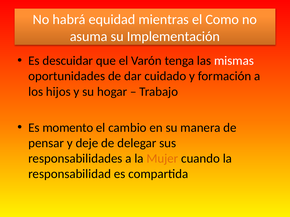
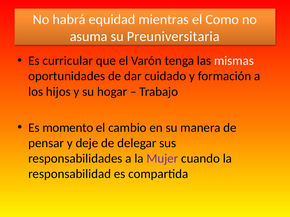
Implementación: Implementación -> Preuniversitaria (173, 37)
descuidar: descuidar -> curricular (68, 61)
Mujer colour: orange -> purple (162, 159)
